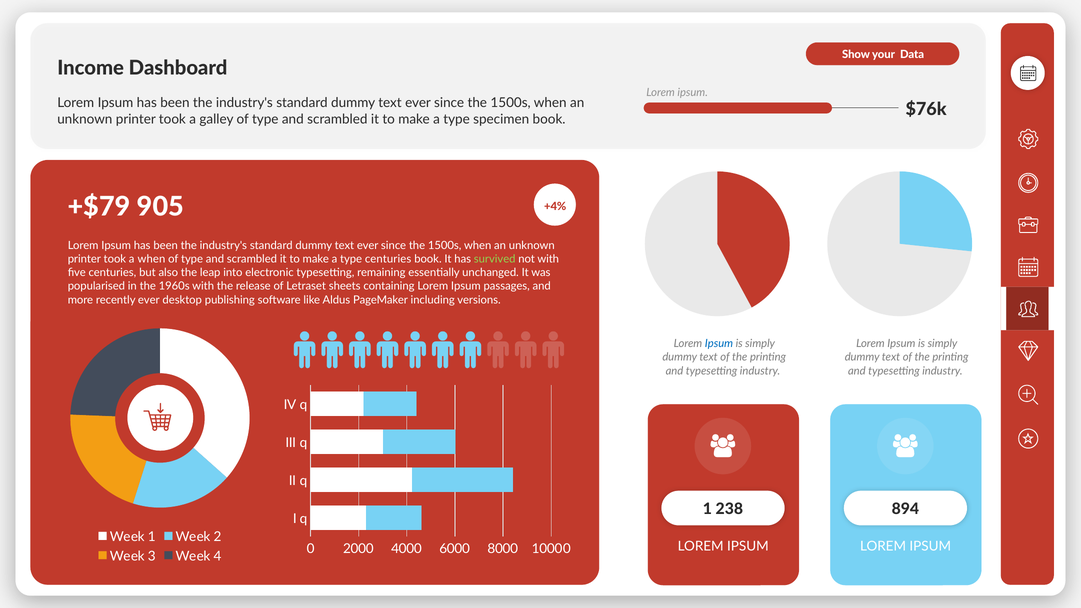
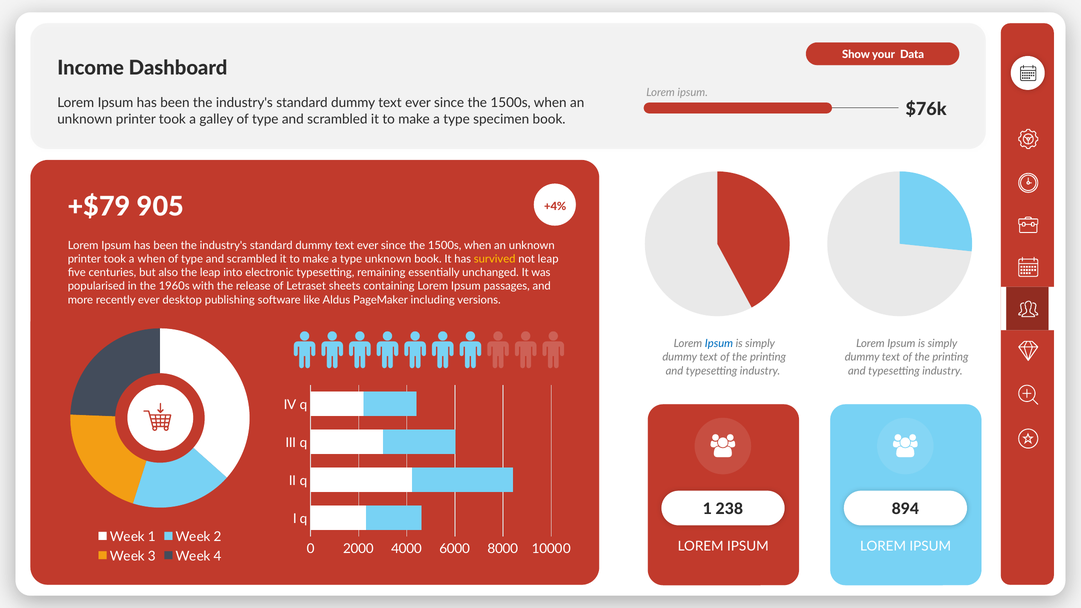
type centuries: centuries -> unknown (388, 259)
survived colour: light green -> yellow (495, 259)
not with: with -> leap (548, 259)
